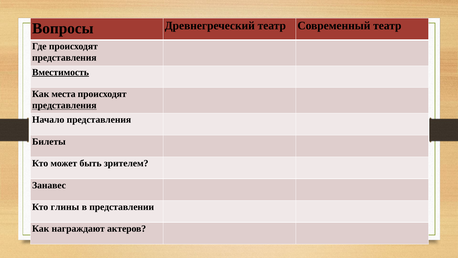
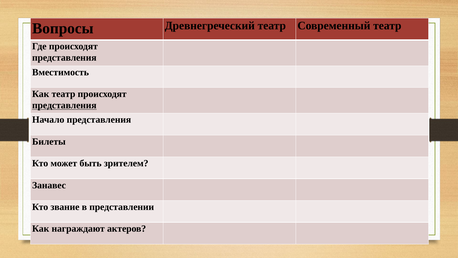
Вместимость underline: present -> none (61, 72)
Как места: места -> театр (63, 94)
глины: глины -> звание (65, 207)
